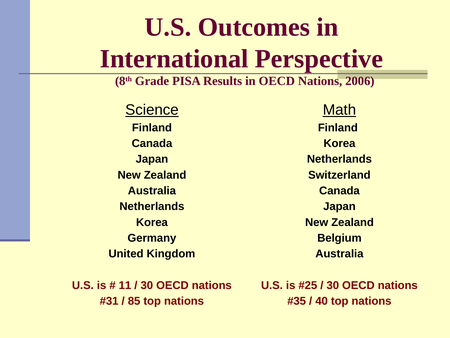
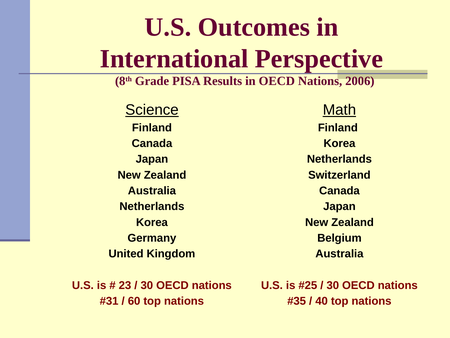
11: 11 -> 23 (125, 285)
85: 85 -> 60 (134, 301)
